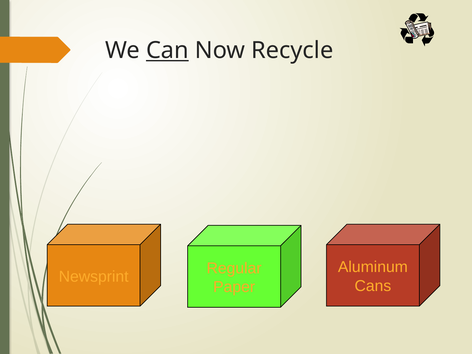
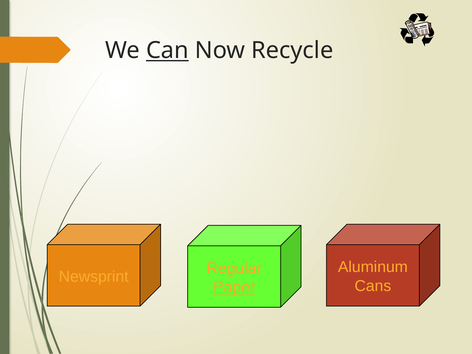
Paper underline: none -> present (234, 287)
